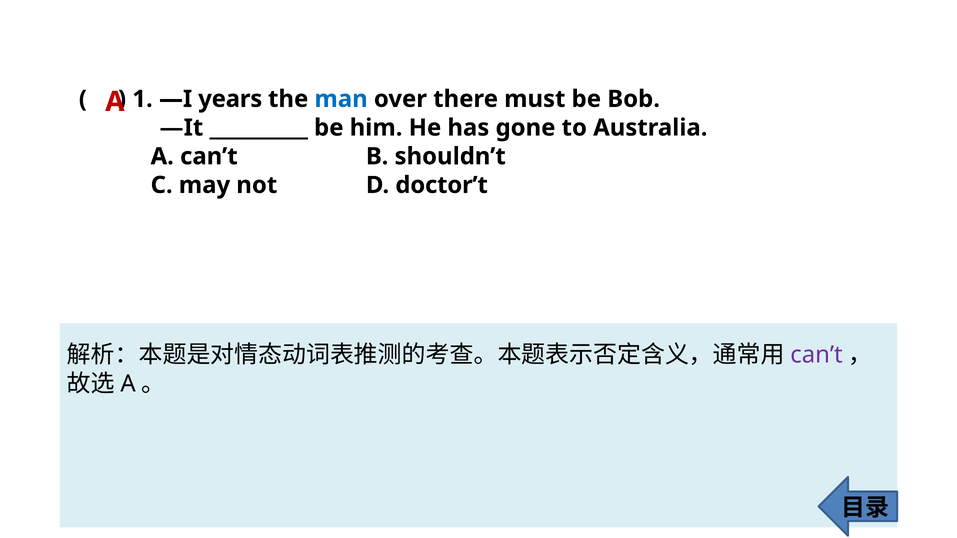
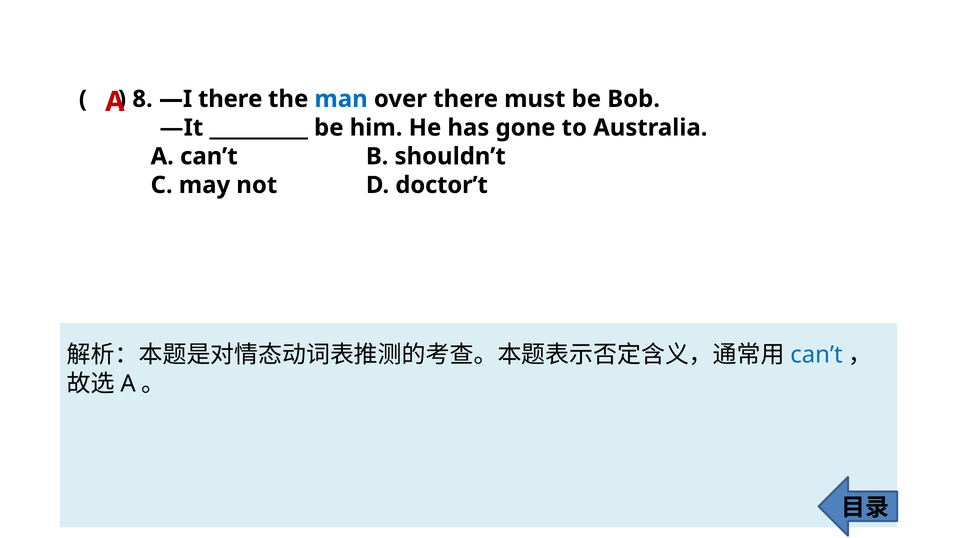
1: 1 -> 8 (143, 99)
—I years: years -> there (230, 99)
can’t colour: purple -> blue (817, 355)
